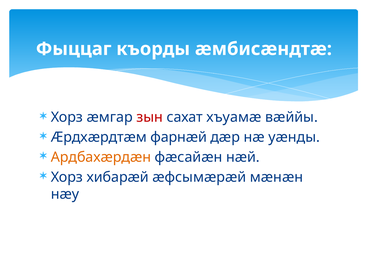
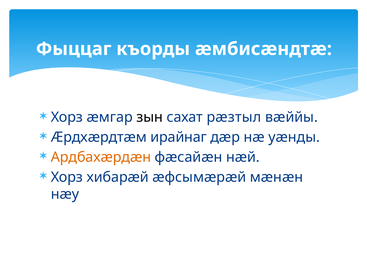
зын colour: red -> black (150, 117)
хъуамæ: хъуамæ -> рæзтыл (234, 117)
фарнæй: фарнæй -> ирайнаг (179, 137)
